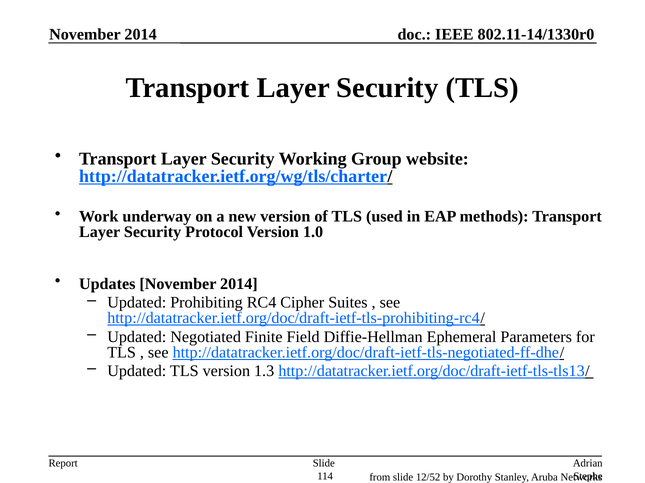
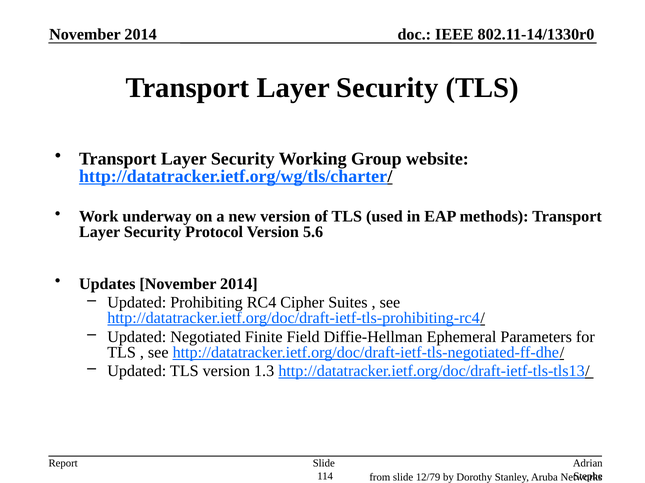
1.0: 1.0 -> 5.6 (313, 232)
12/52: 12/52 -> 12/79 (428, 478)
